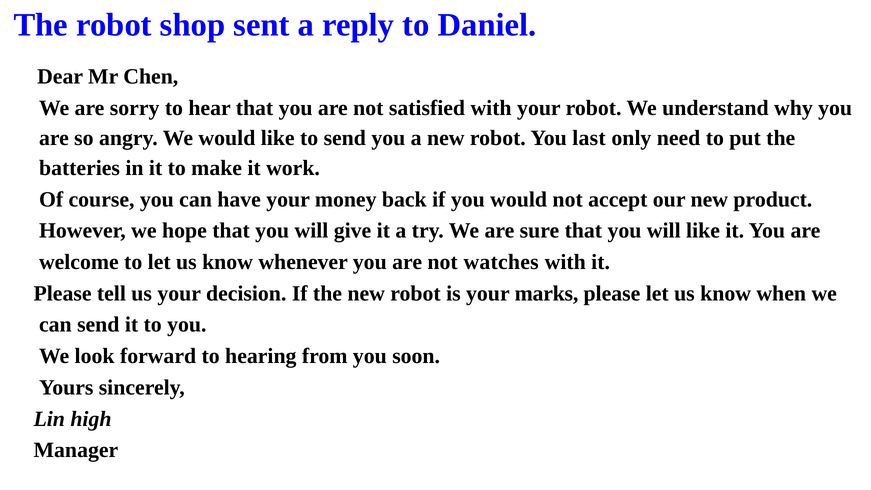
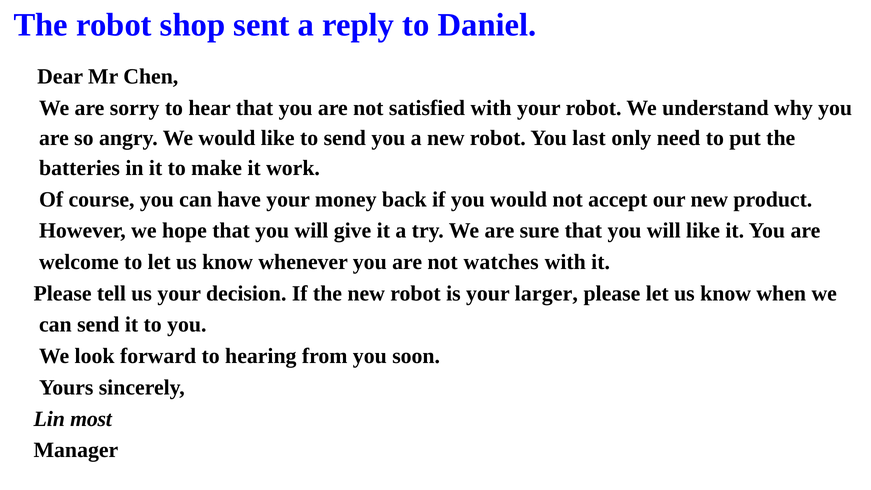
marks: marks -> larger (546, 293)
high: high -> most (91, 419)
